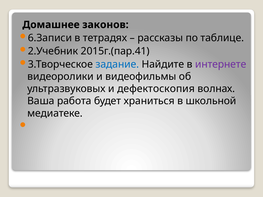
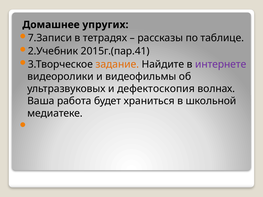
законов: законов -> упругих (105, 25)
6.Записи: 6.Записи -> 7.Записи (50, 38)
задание colour: blue -> orange (117, 64)
